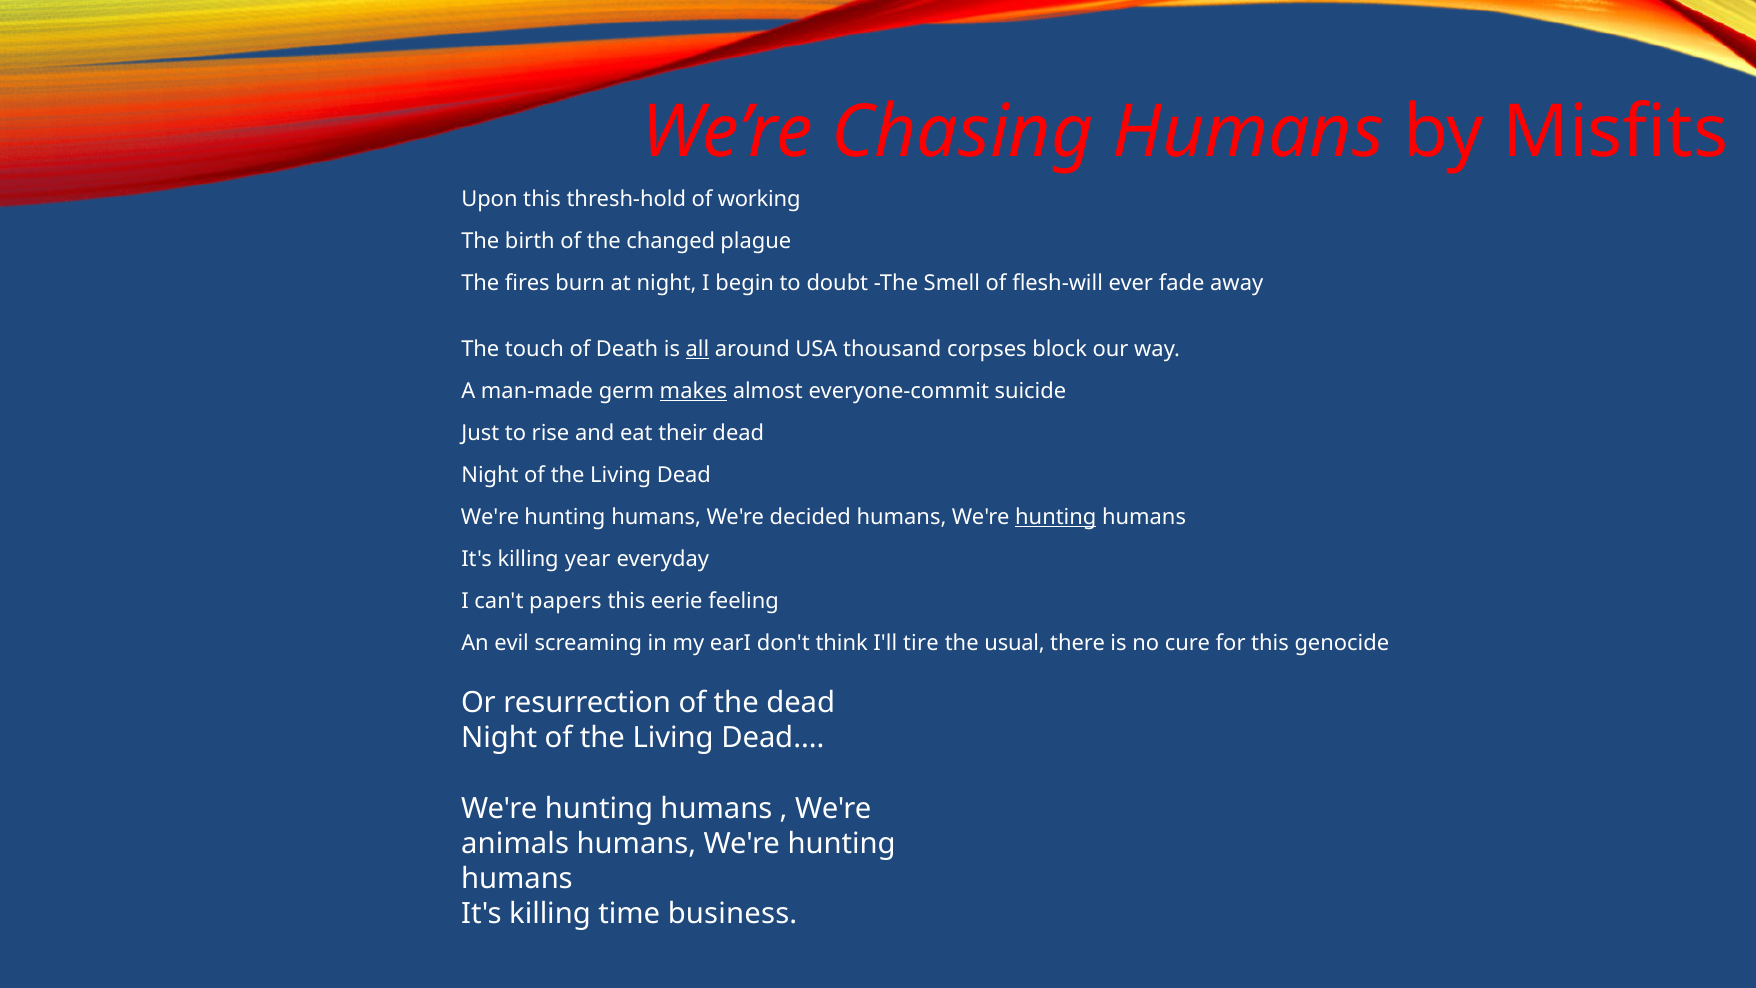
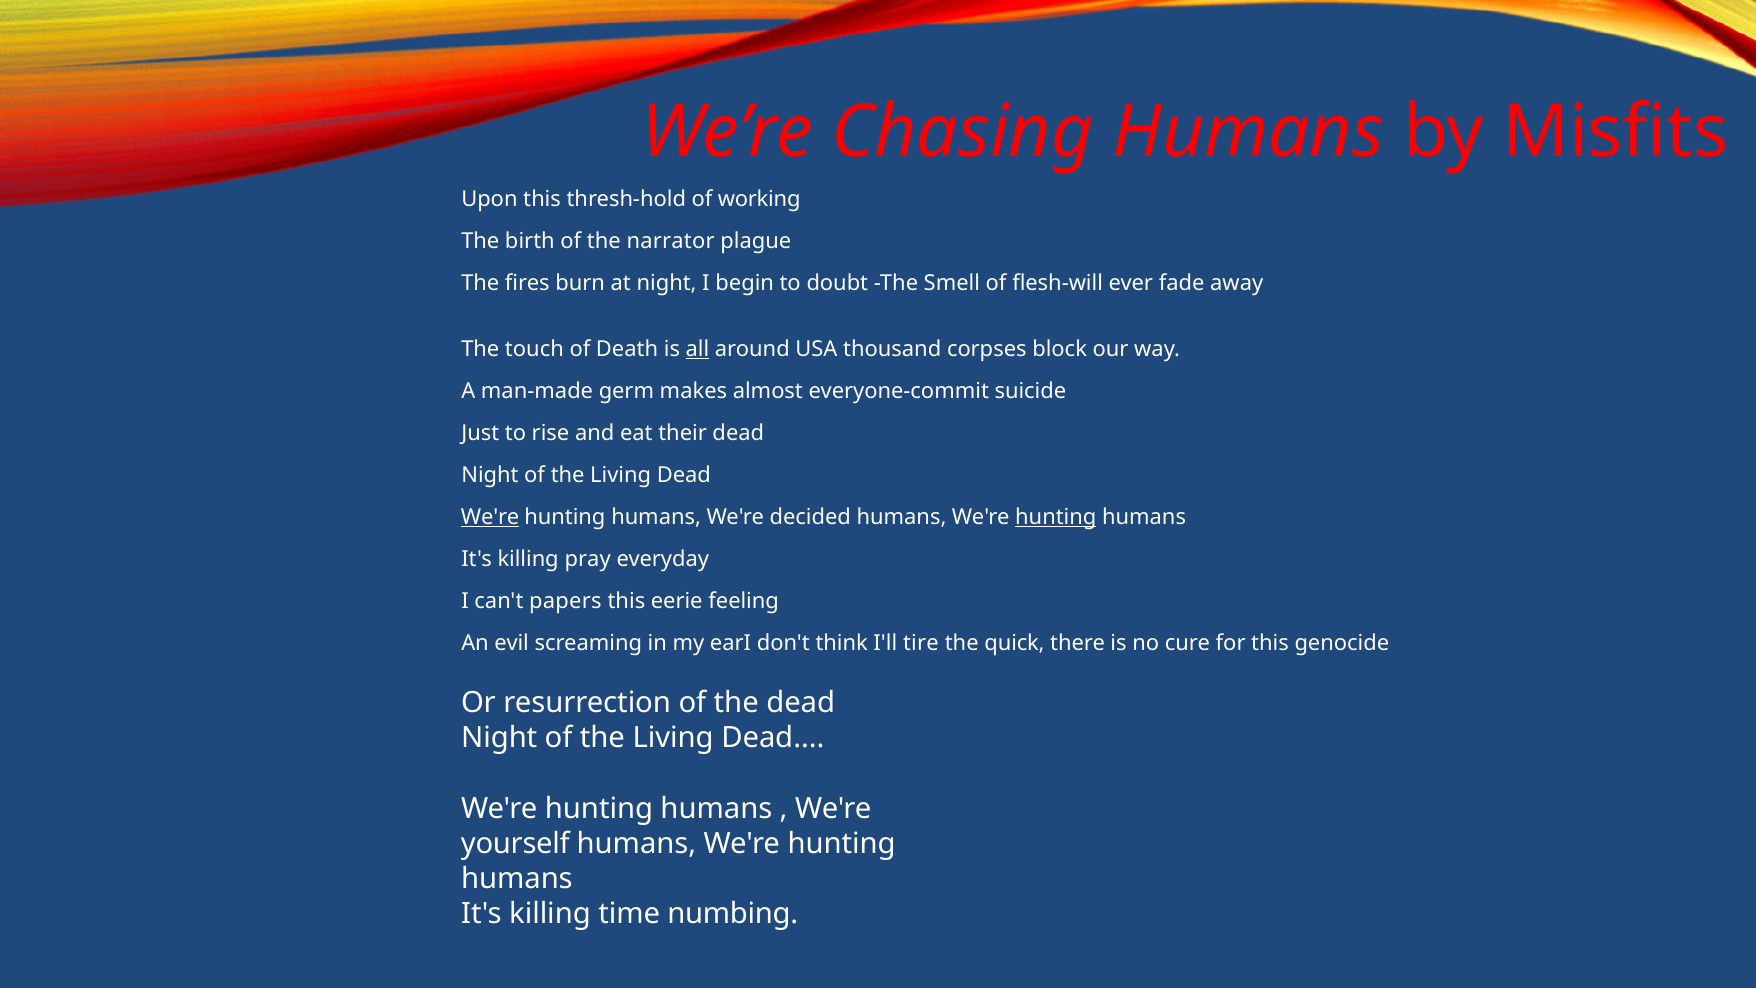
changed: changed -> narrator (671, 241)
makes underline: present -> none (693, 391)
We're underline: none -> present (490, 517)
year: year -> pray (588, 559)
usual: usual -> quick (1015, 643)
animals: animals -> yourself (515, 843)
business: business -> numbing (733, 914)
